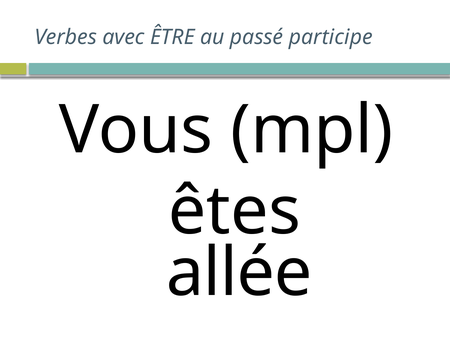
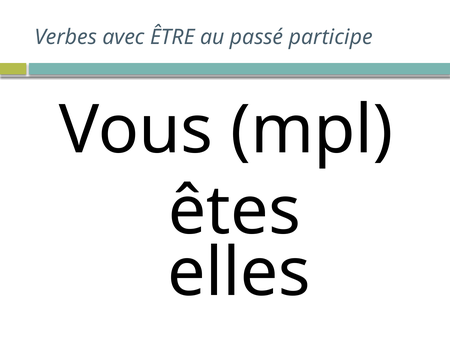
allée: allée -> elles (239, 272)
